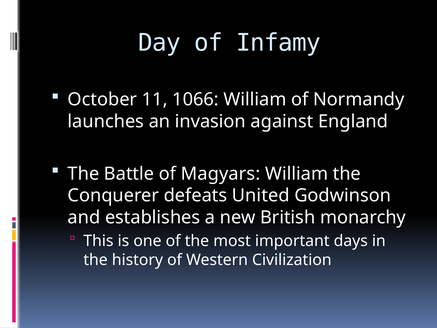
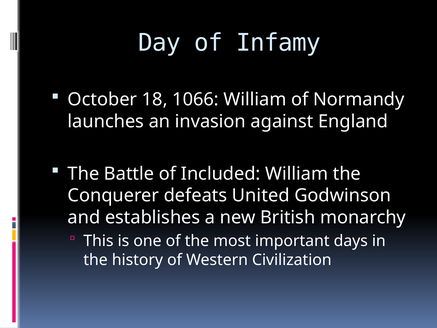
11: 11 -> 18 (155, 100)
Magyars: Magyars -> Included (221, 174)
